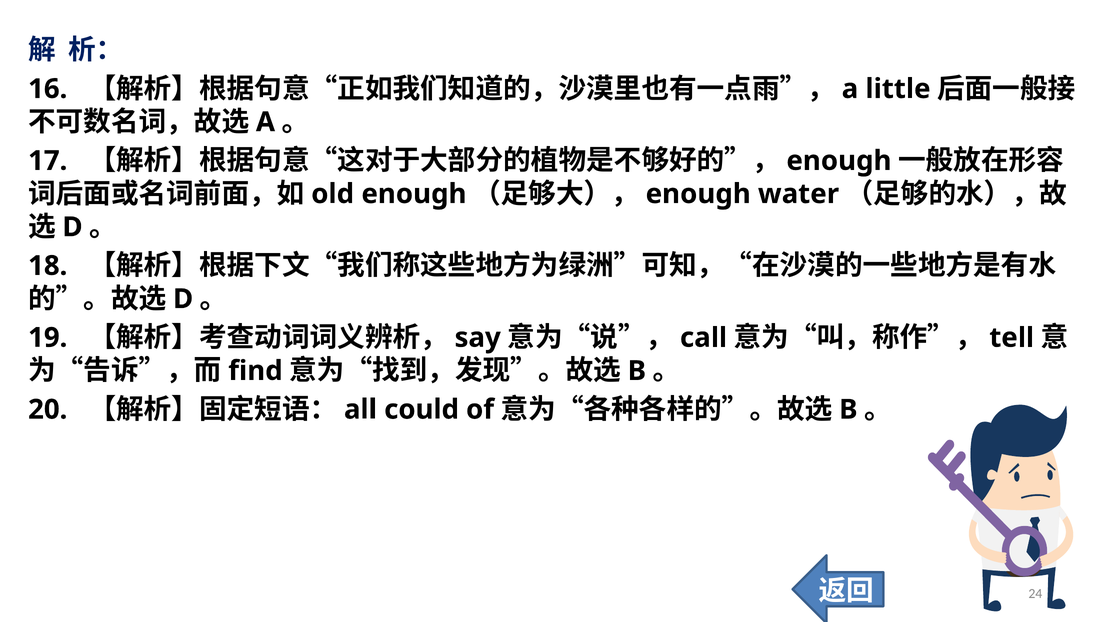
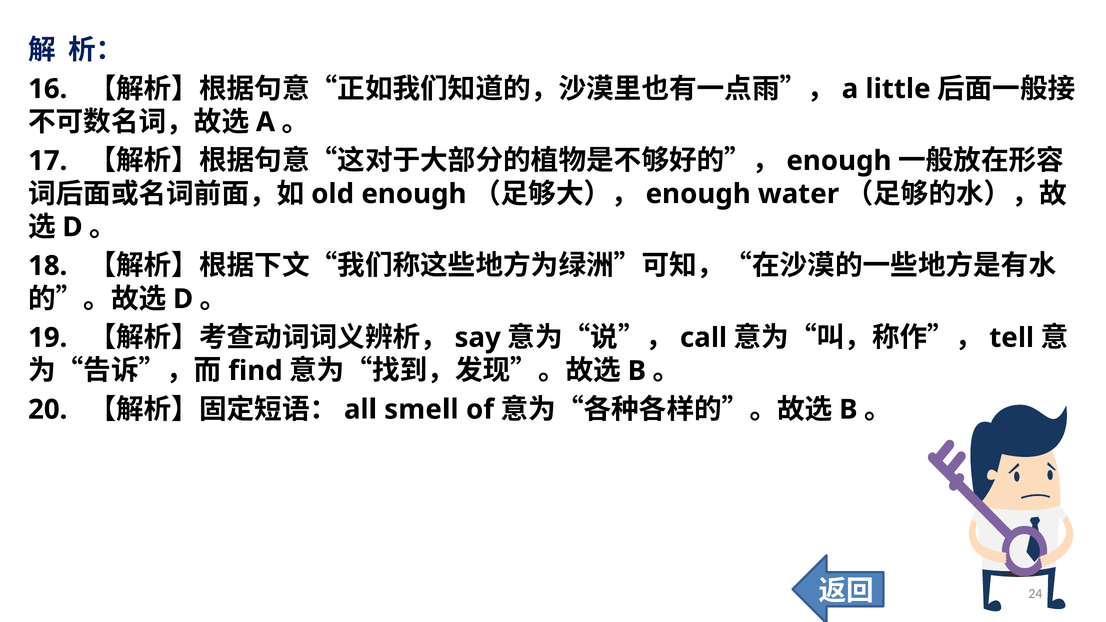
could: could -> smell (421, 410)
